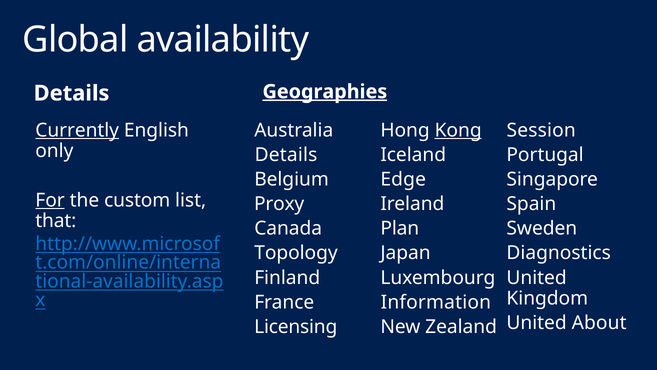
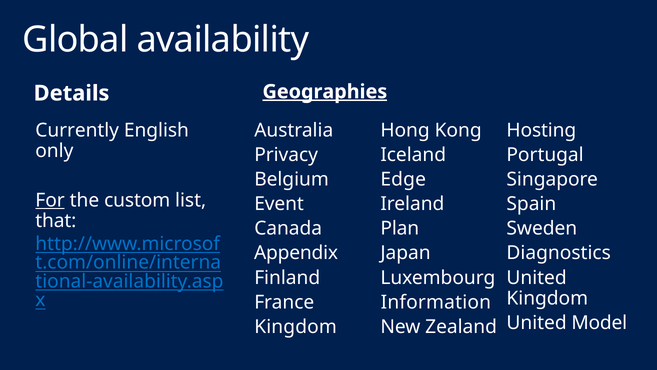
Currently underline: present -> none (77, 130)
Kong underline: present -> none (458, 130)
Session: Session -> Hosting (541, 130)
Details: Details -> Privacy (286, 155)
Proxy: Proxy -> Event (279, 204)
Topology: Topology -> Appendix (296, 253)
About: About -> Model (599, 323)
Licensing: Licensing -> Kingdom (296, 326)
